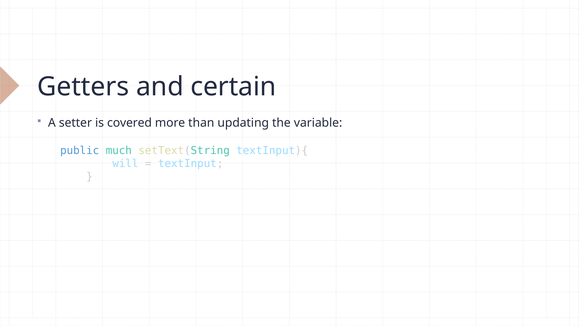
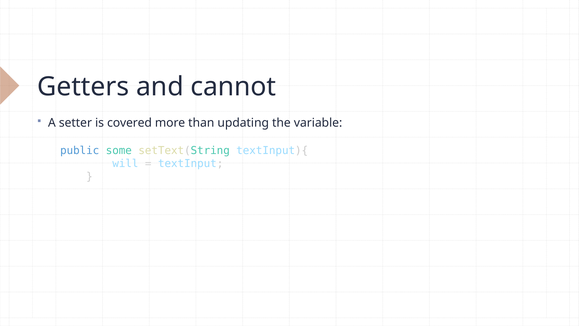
certain: certain -> cannot (233, 87)
much: much -> some (119, 150)
